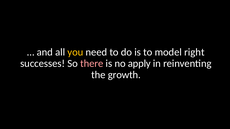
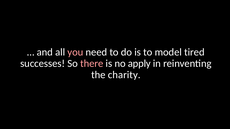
you colour: yellow -> pink (75, 52)
right: right -> tired (194, 52)
growth: growth -> charity (124, 75)
